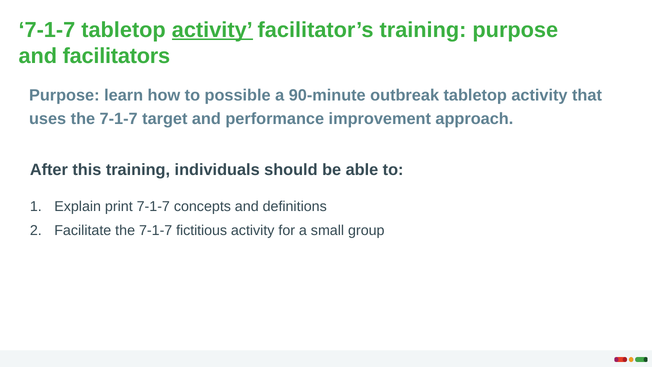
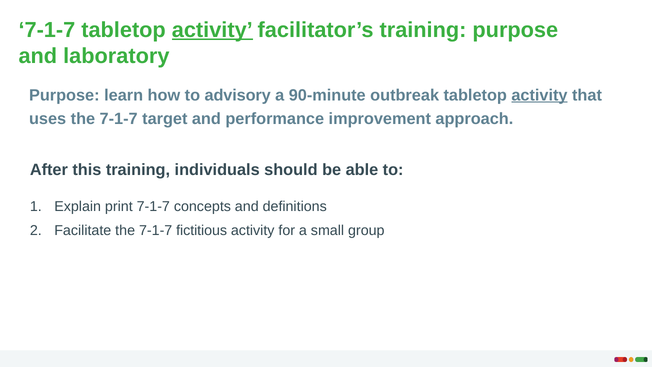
facilitators: facilitators -> laboratory (116, 56)
possible: possible -> advisory (238, 95)
activity underline: none -> present (539, 95)
